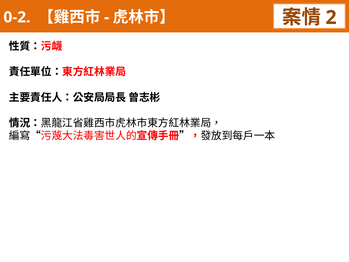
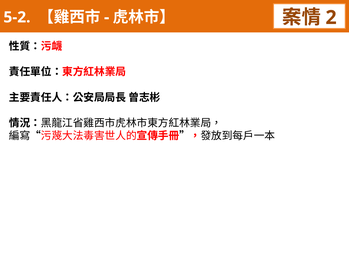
0-2: 0-2 -> 5-2 (17, 17)
